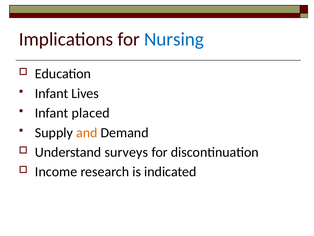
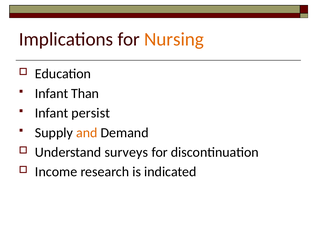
Nursing colour: blue -> orange (174, 39)
Lives: Lives -> Than (85, 93)
placed: placed -> persist (91, 113)
